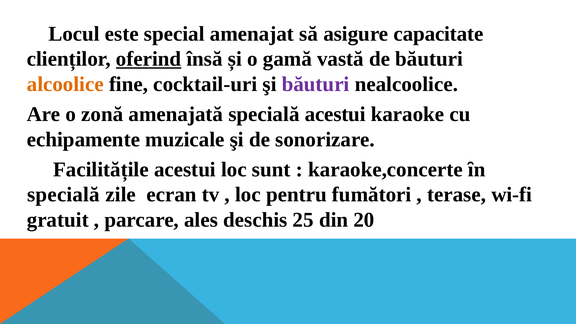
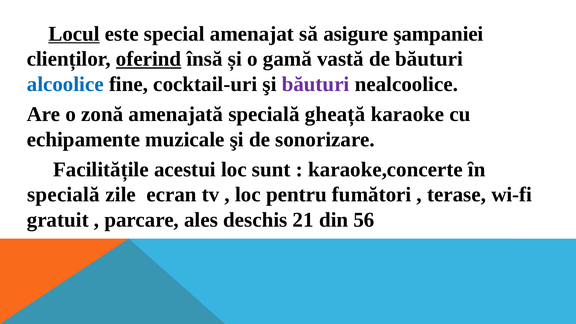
Locul underline: none -> present (74, 34)
capacitate: capacitate -> şampaniei (438, 34)
alcoolice colour: orange -> blue (65, 84)
specială acestui: acestui -> gheață (335, 114)
25: 25 -> 21 (303, 220)
20: 20 -> 56 (364, 220)
